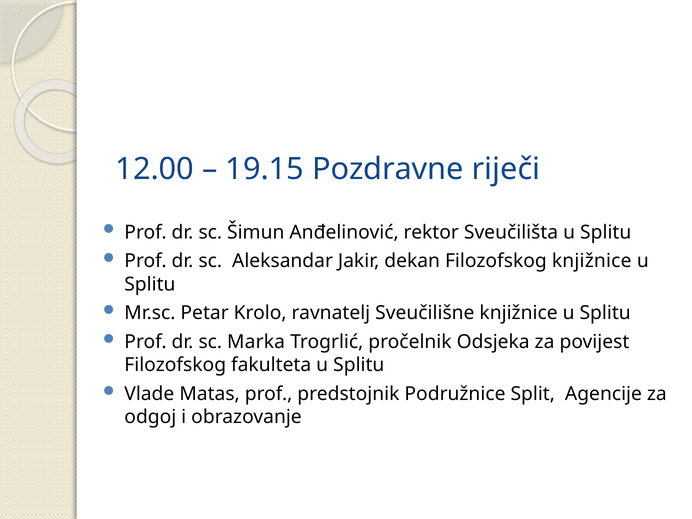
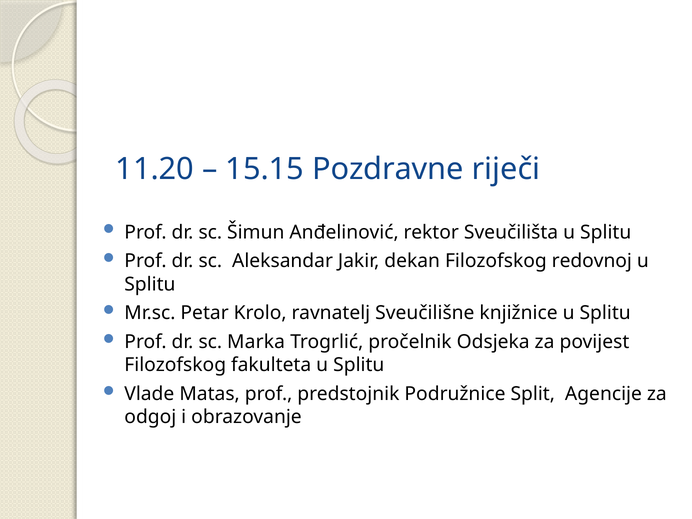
12.00: 12.00 -> 11.20 (155, 169)
19.15: 19.15 -> 15.15 (265, 169)
Filozofskog knjižnice: knjižnice -> redovnoj (592, 261)
